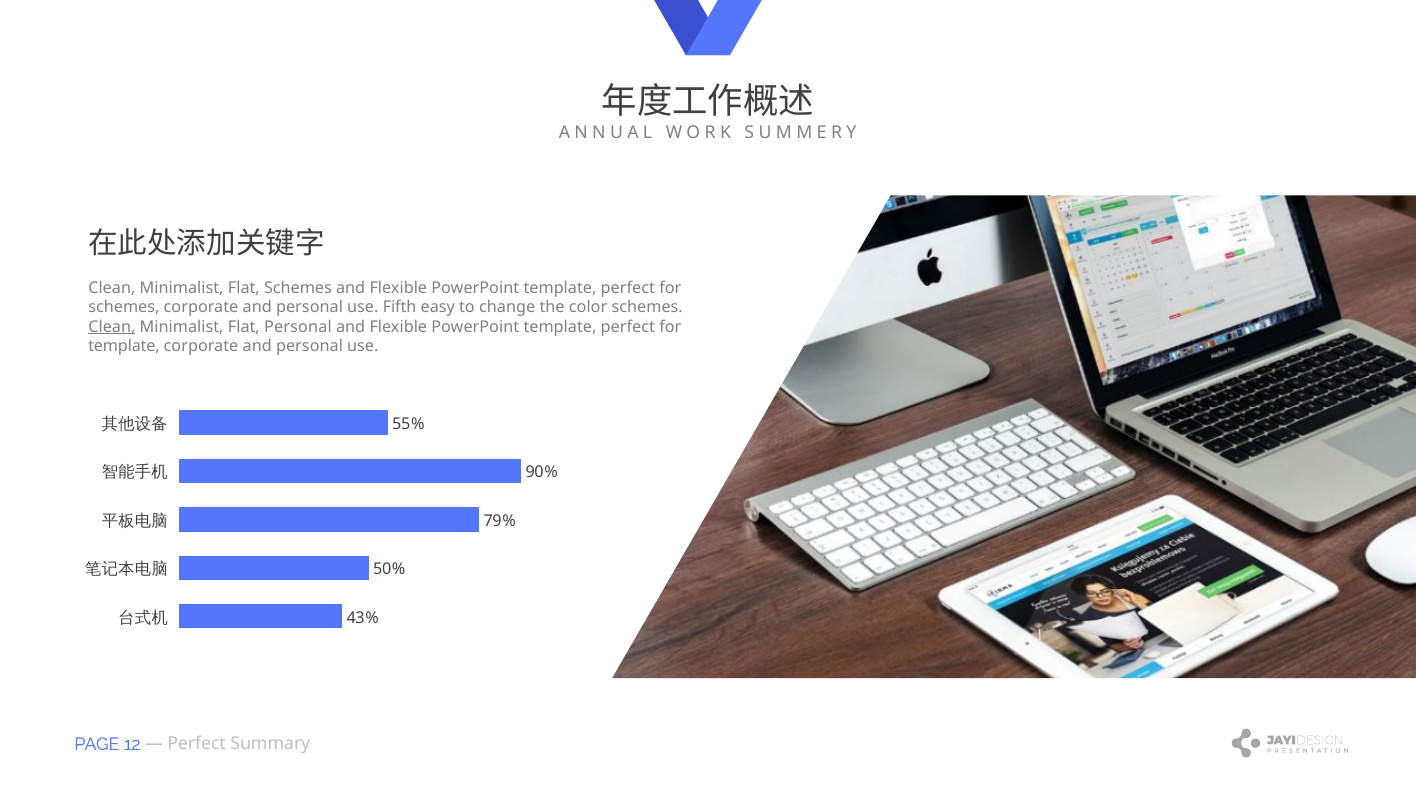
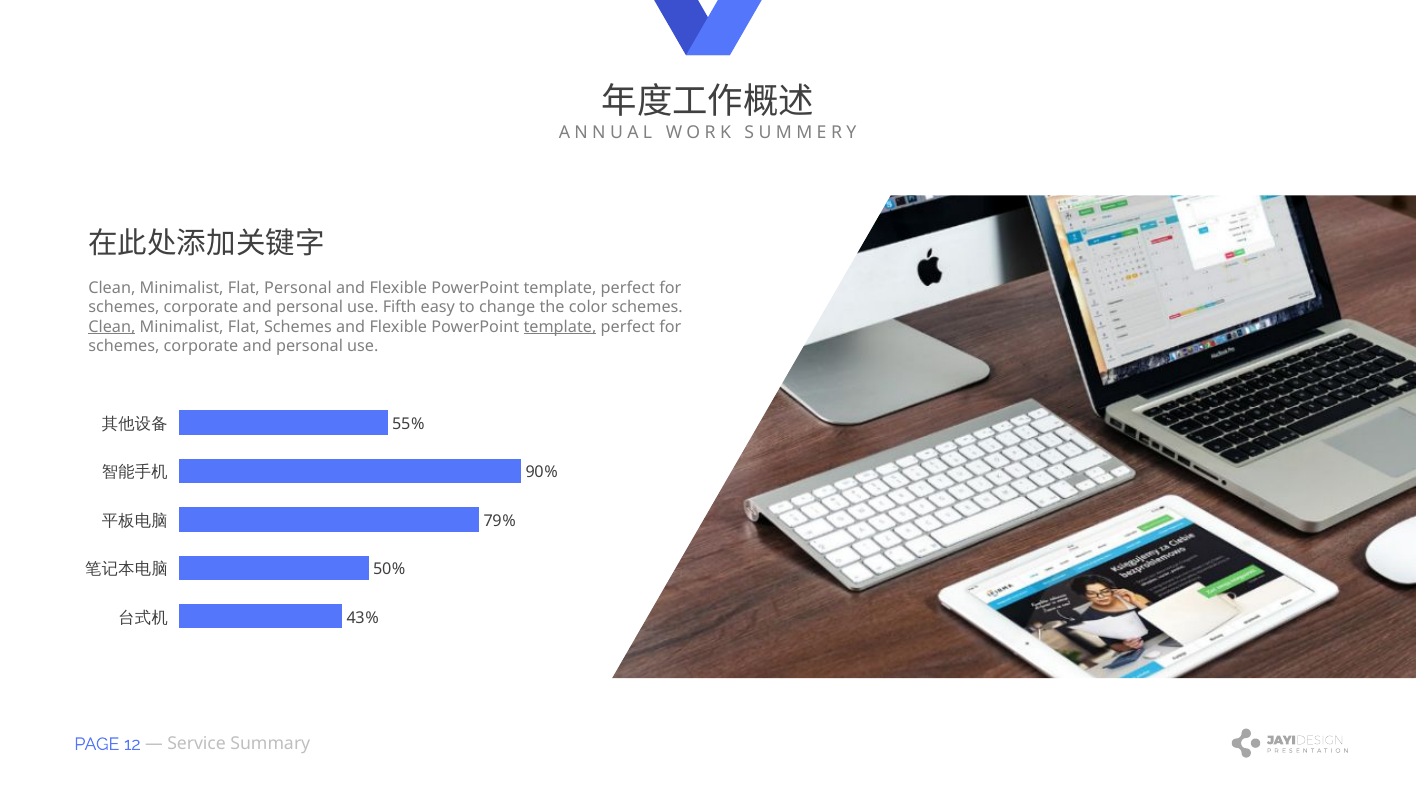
Flat Schemes: Schemes -> Personal (298, 287)
Flat Personal: Personal -> Schemes (298, 326)
template underline: none -> present (560, 326)
template: template -> schemes (124, 346)
Perfect: Perfect -> Service (197, 744)
